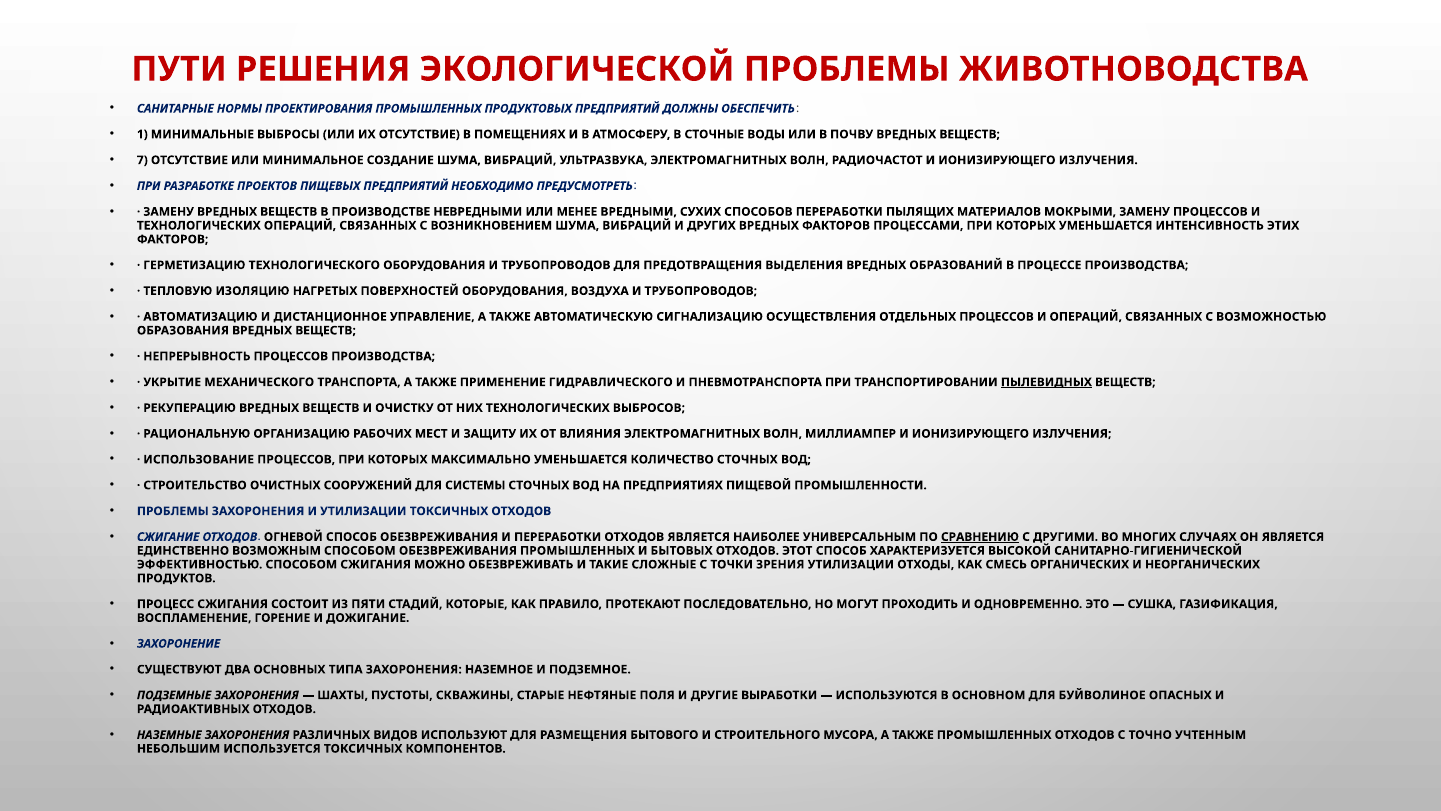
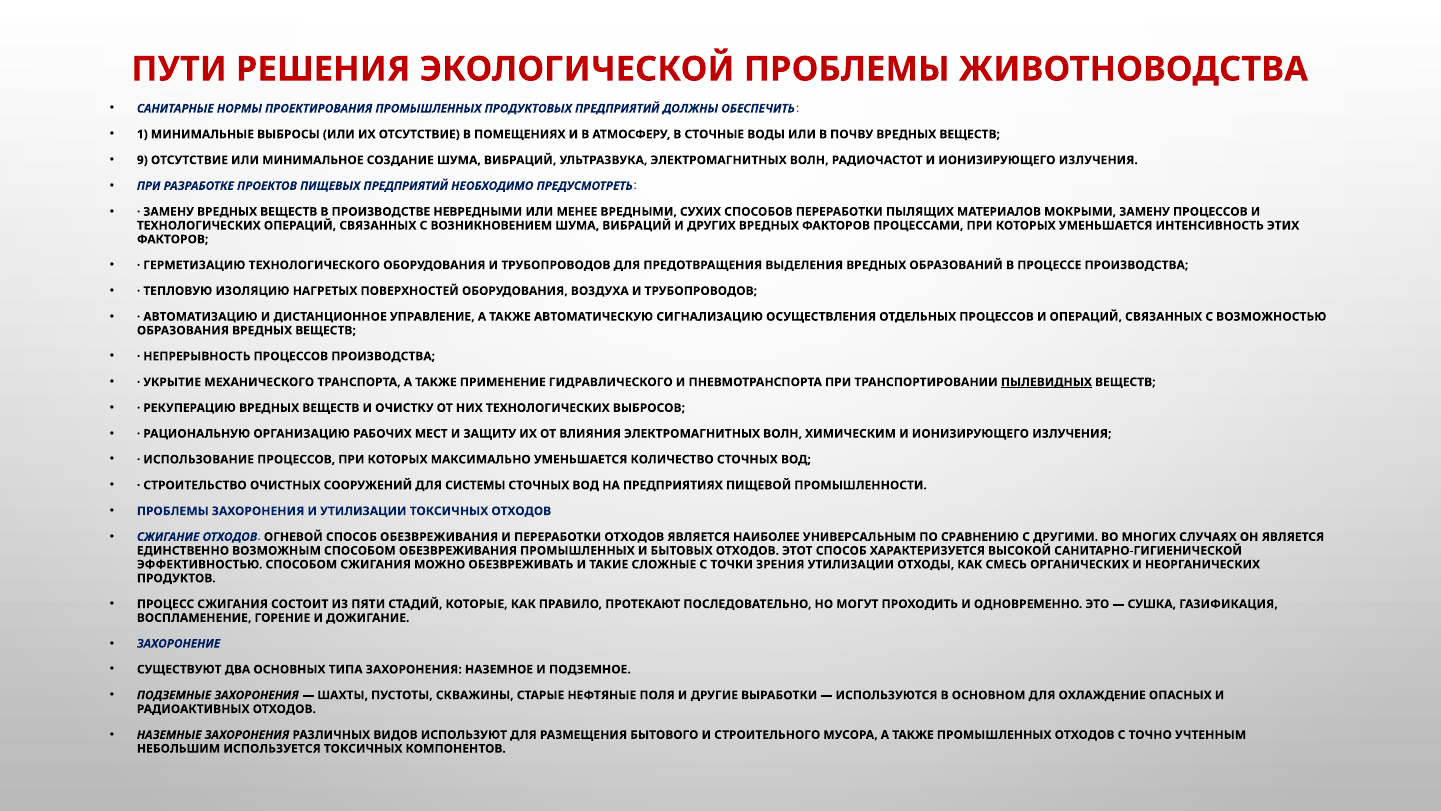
7: 7 -> 9 (142, 160)
МИЛЛИАМПЕР: МИЛЛИАМПЕР -> ХИМИЧЕСКИМ (851, 433)
СРАВНЕНИЮ underline: present -> none (980, 537)
БУЙВОЛИНОЕ: БУЙВОЛИНОЕ -> ОХЛАЖДЕНИЕ (1102, 695)
